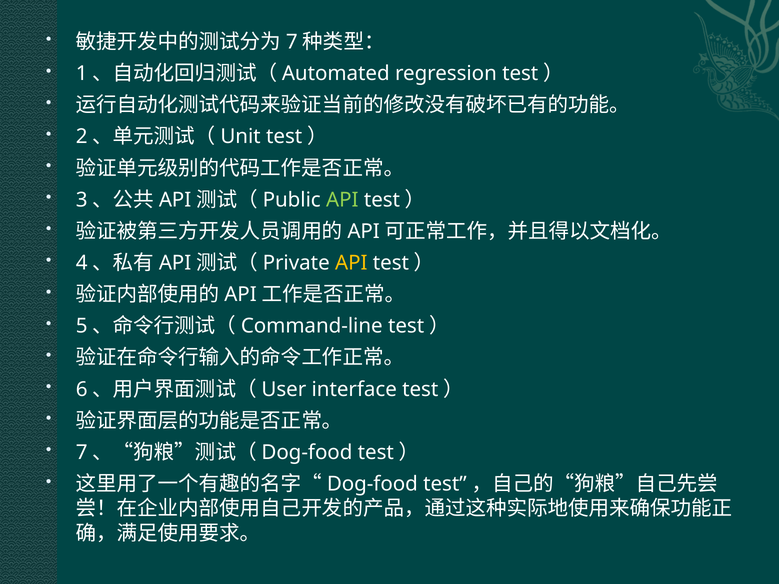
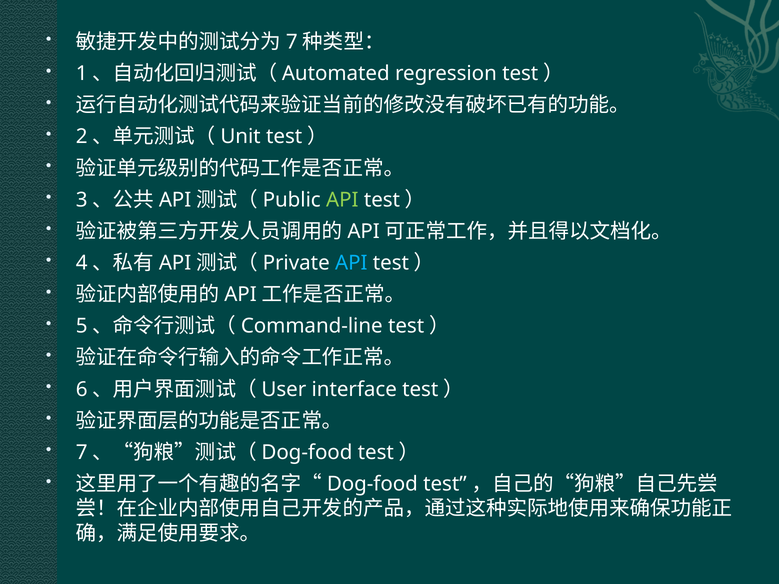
API colour: yellow -> light blue (351, 263)
